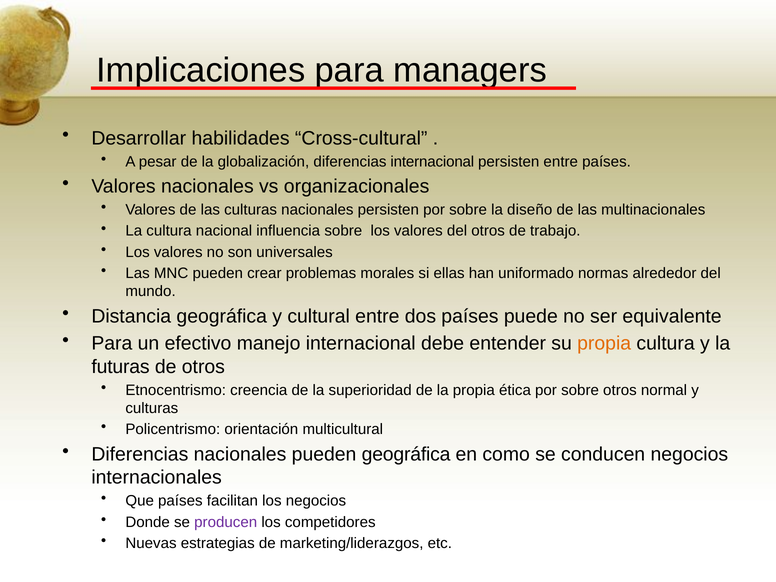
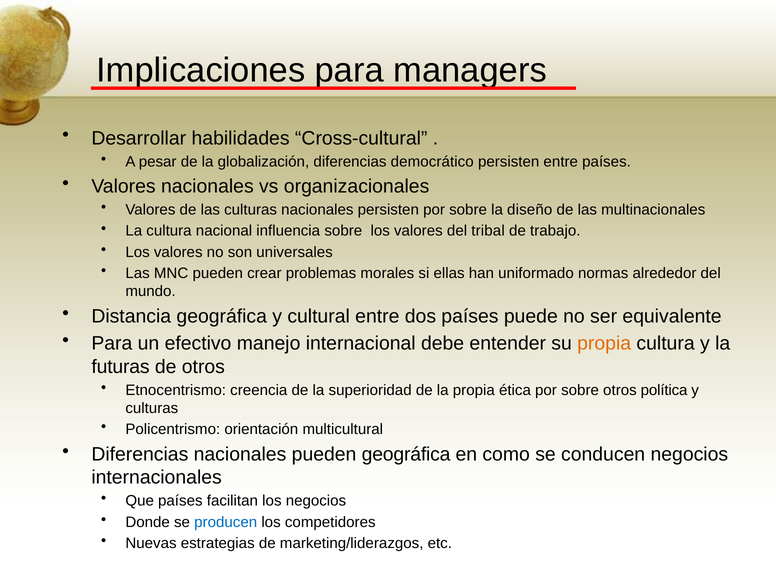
diferencias internacional: internacional -> democrático (432, 162)
del otros: otros -> tribal (488, 231)
normal: normal -> política (664, 390)
producen colour: purple -> blue (226, 522)
